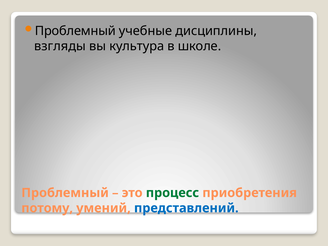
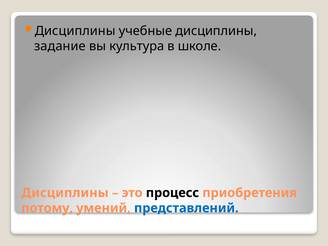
Проблемный: Проблемный -> Дисциплины (75, 31)
взгляды: взгляды -> задание (60, 46)
Проблемный: Проблемный -> Дисциплины (65, 193)
процесс colour: green -> black (172, 193)
